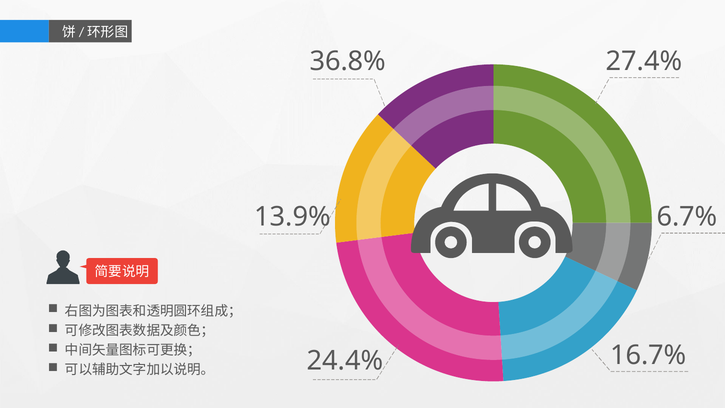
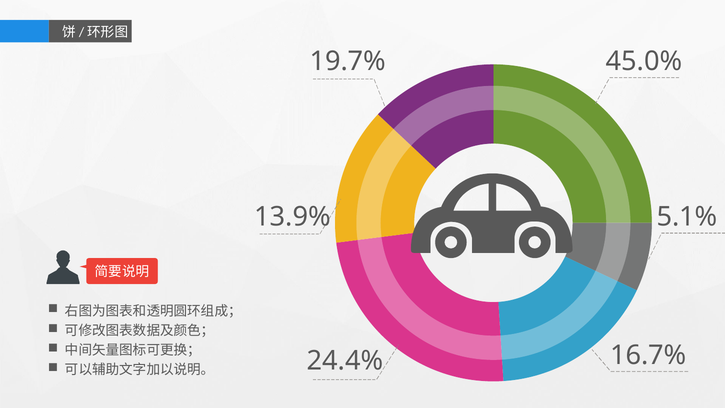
36.8%: 36.8% -> 19.7% (348, 61)
27.4%: 27.4% -> 45.0% (644, 61)
6.7%: 6.7% -> 5.1% (687, 217)
